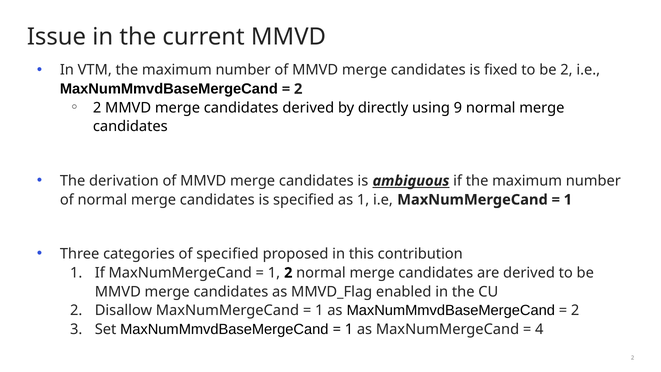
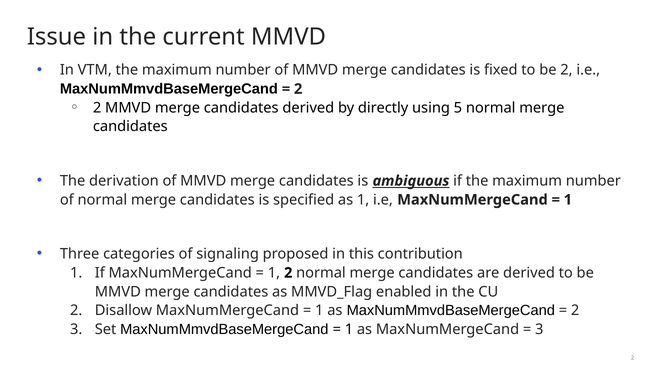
9: 9 -> 5 (458, 108)
of specified: specified -> signaling (228, 254)
4: 4 -> 3 (539, 329)
